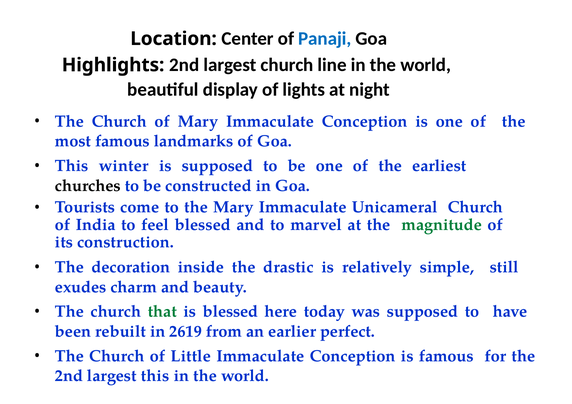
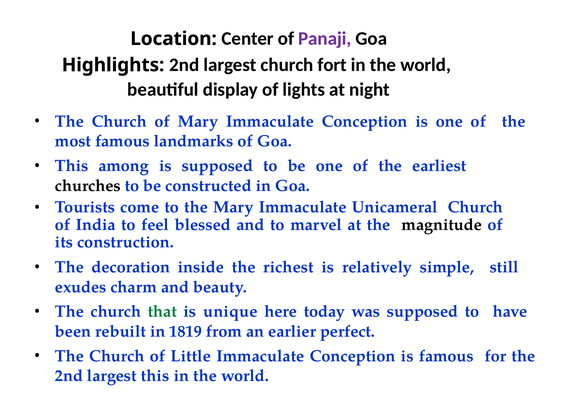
Panaji colour: blue -> purple (325, 39)
line: line -> fort (332, 65)
winter: winter -> among (124, 166)
magnitude colour: green -> black (442, 225)
drastic: drastic -> richest (289, 268)
is blessed: blessed -> unique (230, 312)
2619: 2619 -> 1819 (186, 332)
